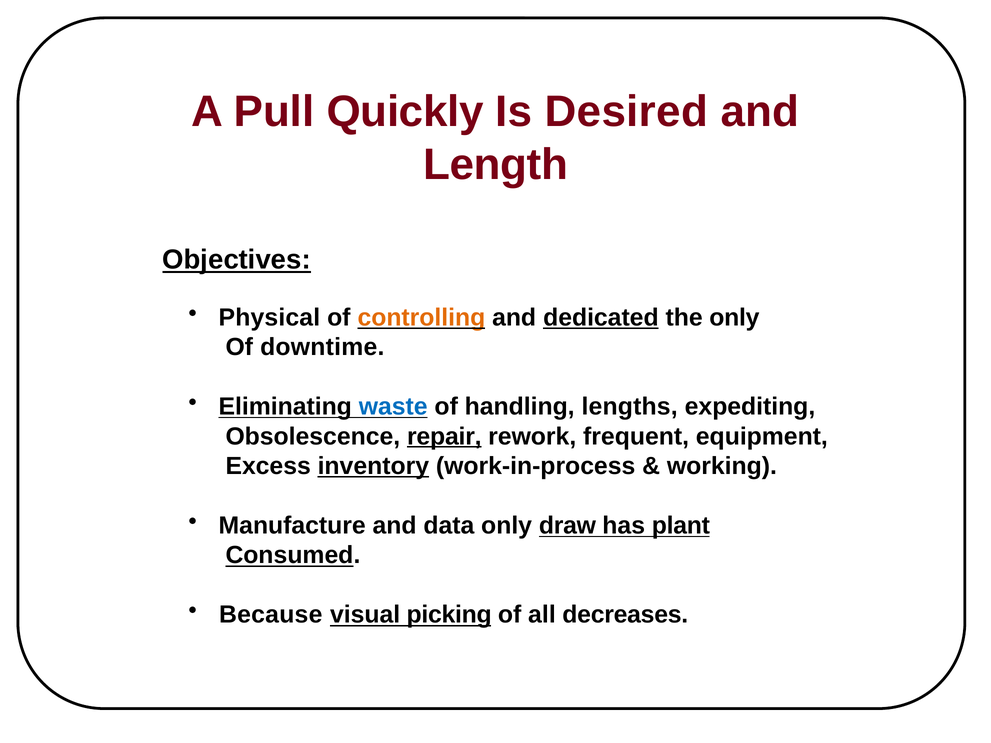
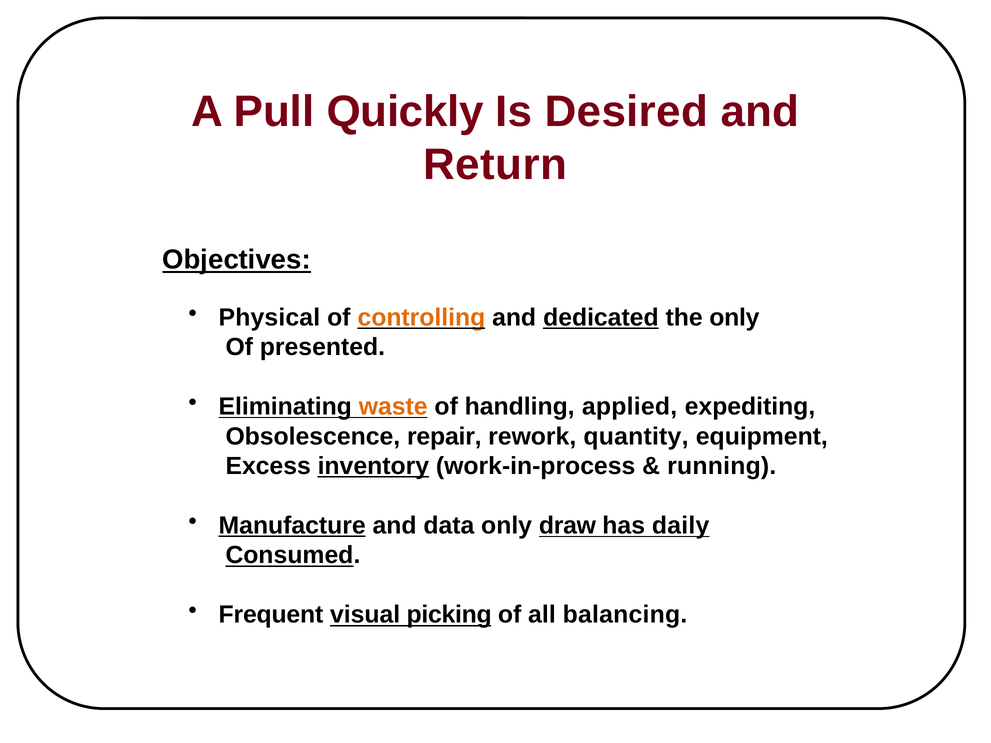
Length: Length -> Return (495, 165)
downtime: downtime -> presented (322, 347)
waste colour: blue -> orange (393, 407)
lengths: lengths -> applied (630, 407)
repair underline: present -> none (444, 436)
frequent: frequent -> quantity (636, 436)
working: working -> running (722, 466)
Manufacture underline: none -> present (292, 526)
plant: plant -> daily (681, 526)
Because: Because -> Frequent (271, 615)
decreases: decreases -> balancing (625, 615)
